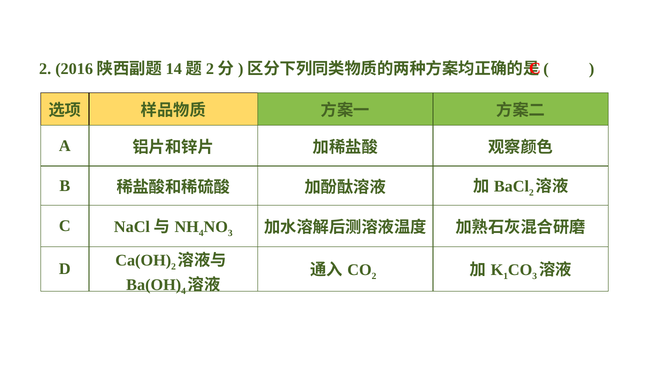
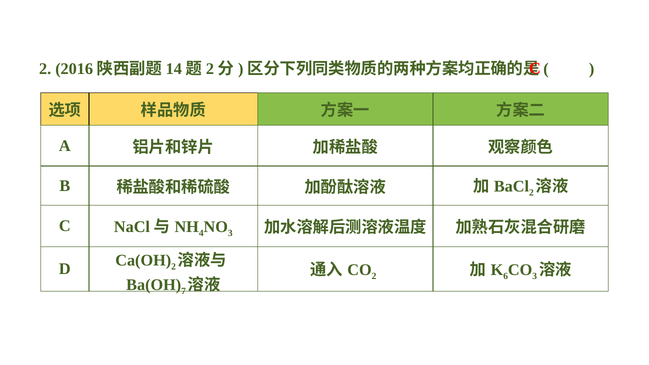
1: 1 -> 6 (506, 276)
4: 4 -> 7 (184, 291)
